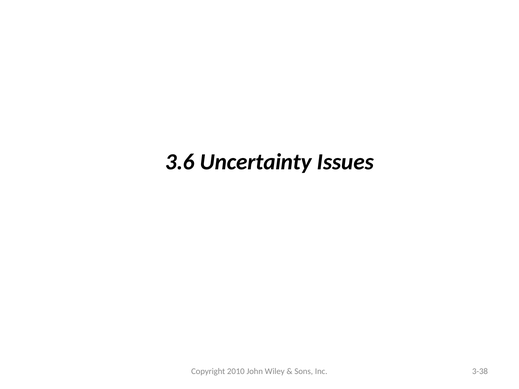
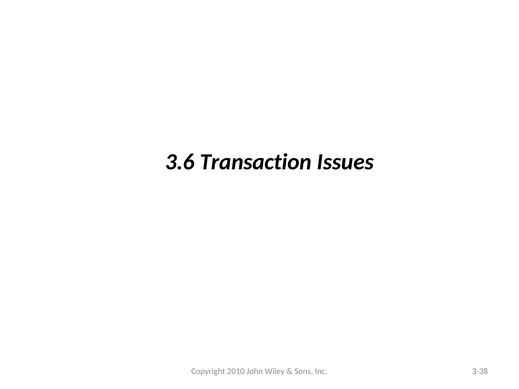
Uncertainty: Uncertainty -> Transaction (256, 162)
